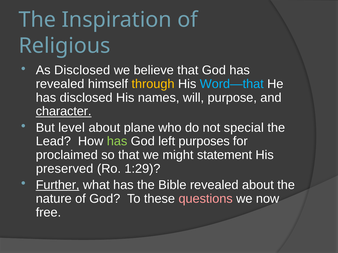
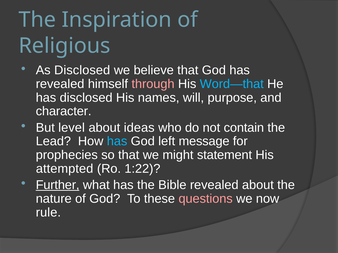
through colour: yellow -> pink (153, 84)
character underline: present -> none (64, 112)
plane: plane -> ideas (139, 128)
special: special -> contain (244, 128)
has colour: light green -> light blue (117, 142)
purposes: purposes -> message (204, 142)
proclaimed: proclaimed -> prophecies (67, 155)
preserved: preserved -> attempted (65, 169)
1:29: 1:29 -> 1:22 (142, 169)
free: free -> rule (48, 213)
